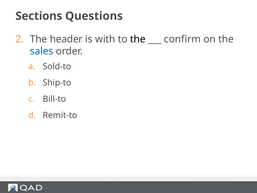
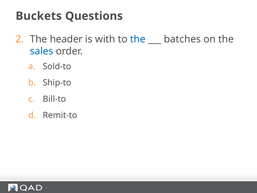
Sections: Sections -> Buckets (39, 16)
the colour: black -> blue (138, 39)
confirm: confirm -> batches (182, 39)
